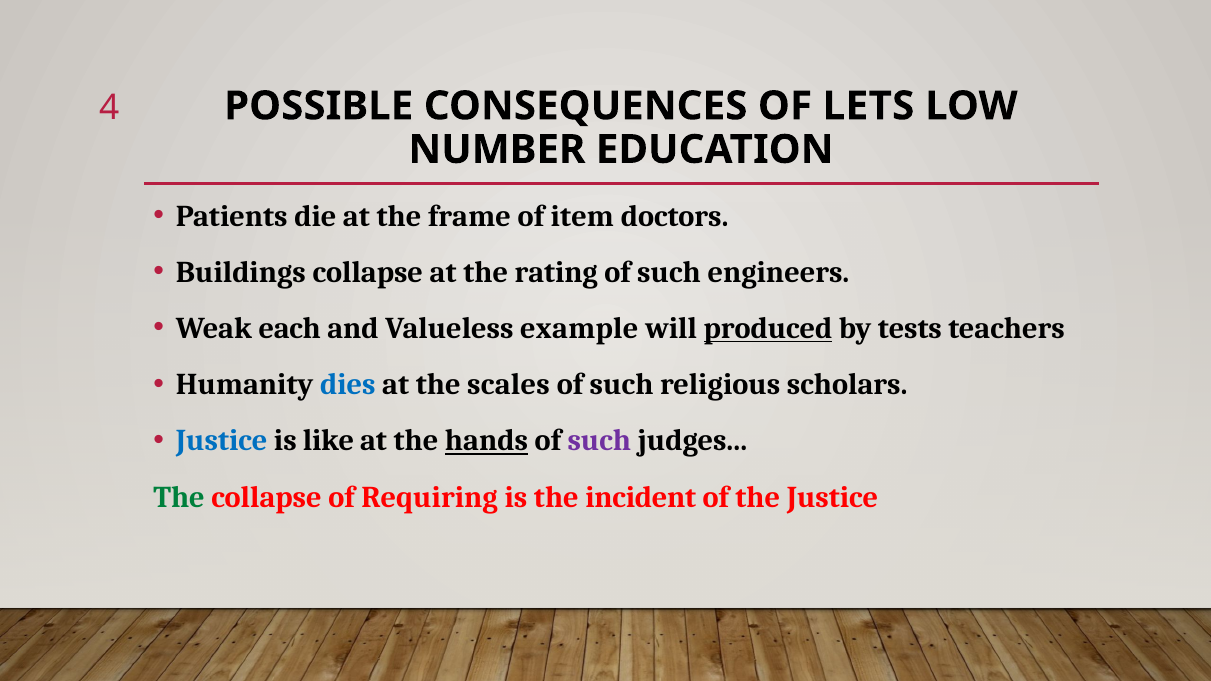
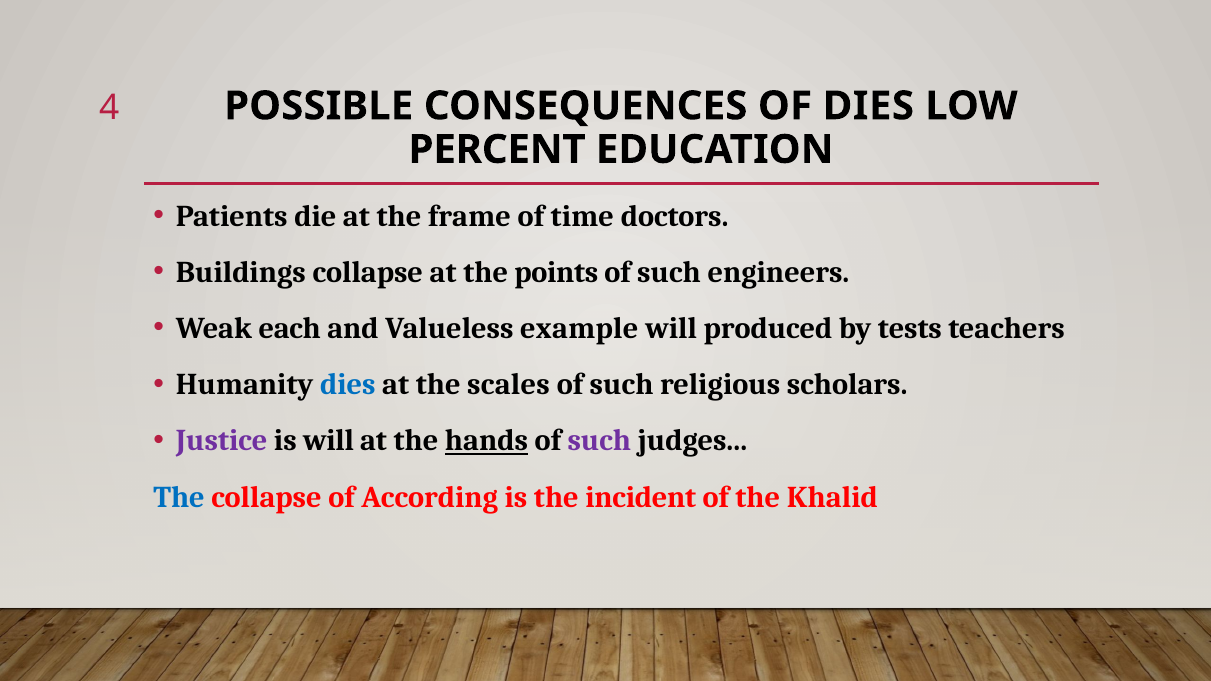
OF LETS: LETS -> DIES (868, 106)
NUMBER: NUMBER -> PERCENT (497, 150)
item: item -> time (582, 216)
rating: rating -> points (556, 272)
produced underline: present -> none (768, 329)
Justice colour: blue -> purple (222, 441)
is like: like -> will (329, 441)
The colour: green -> blue (179, 497)
Requiring: Requiring -> According (430, 497)
the Justice: Justice -> Khalid (832, 497)
